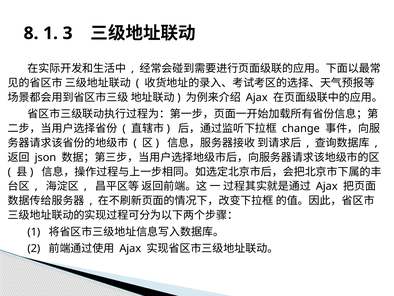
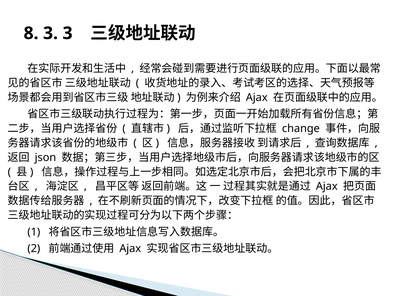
8 1: 1 -> 3 (51, 33)
